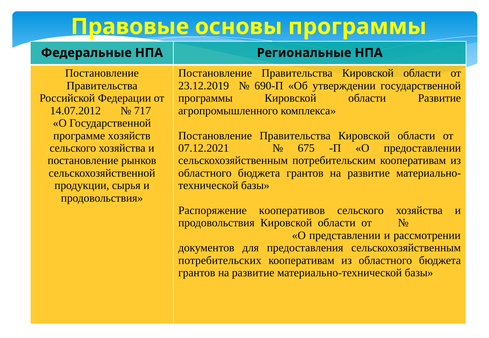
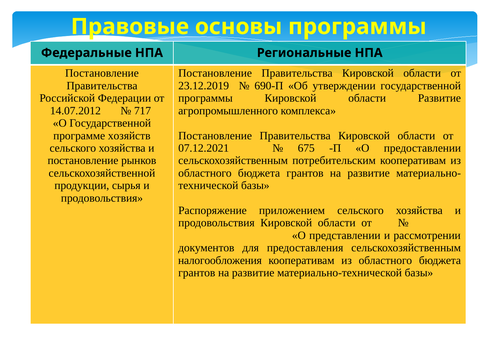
кооперативов: кооперативов -> приложением (292, 211)
потребительских: потребительских -> налогообложения (220, 261)
